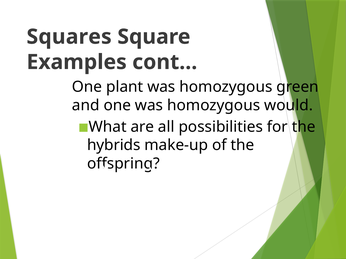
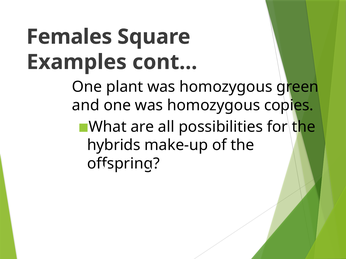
Squares: Squares -> Females (69, 37)
would: would -> copies (289, 105)
